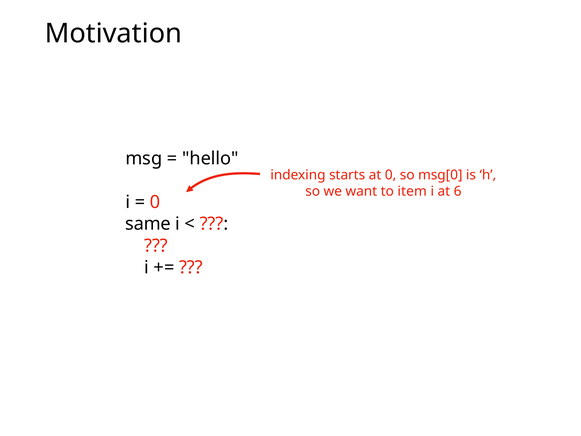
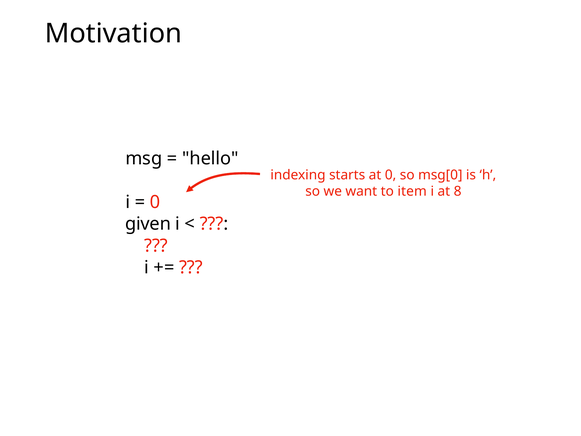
6: 6 -> 8 (458, 191)
same: same -> given (148, 224)
